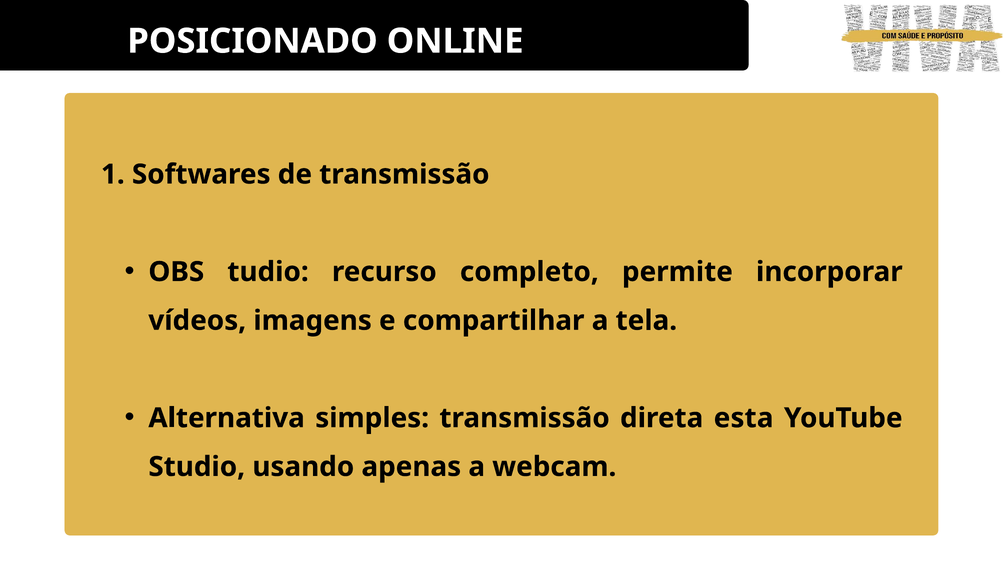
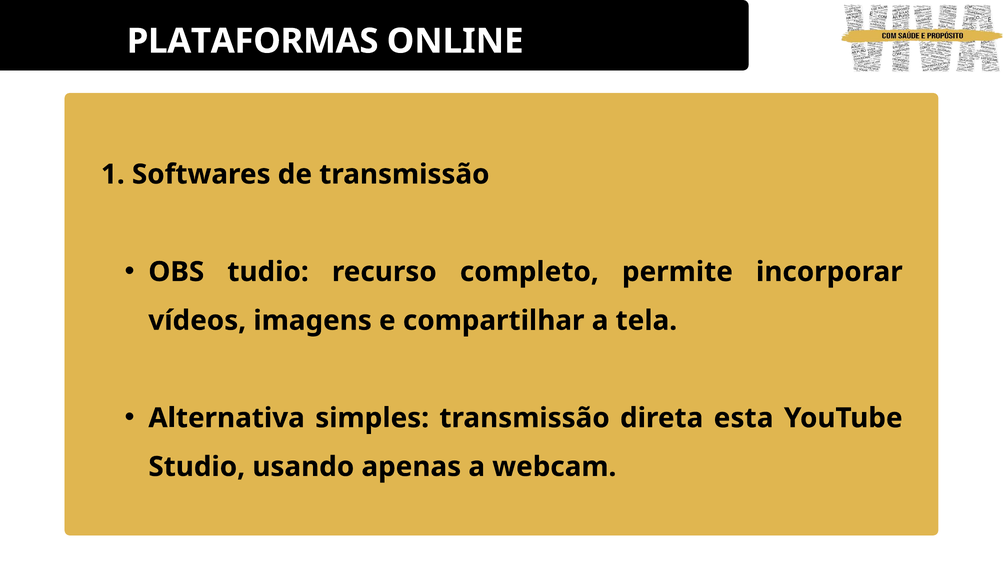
POSICIONADO: POSICIONADO -> PLATAFORMAS (253, 41)
